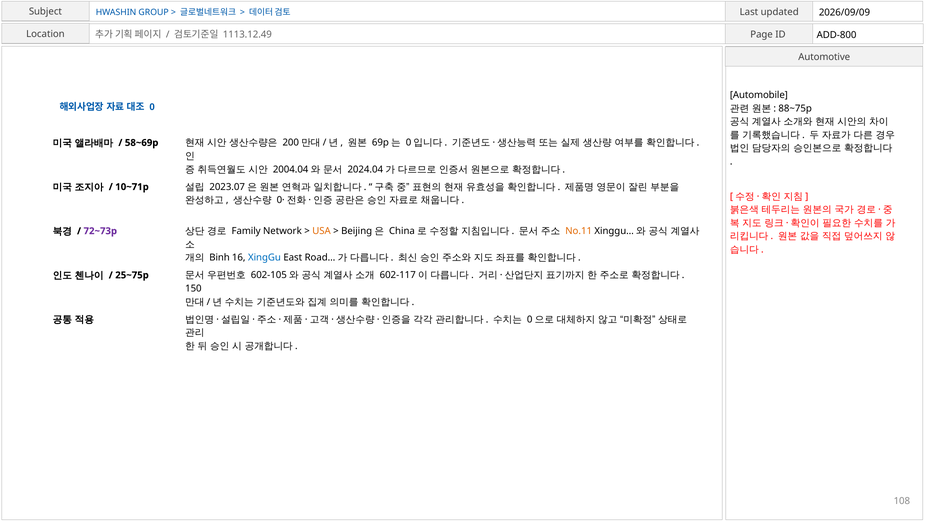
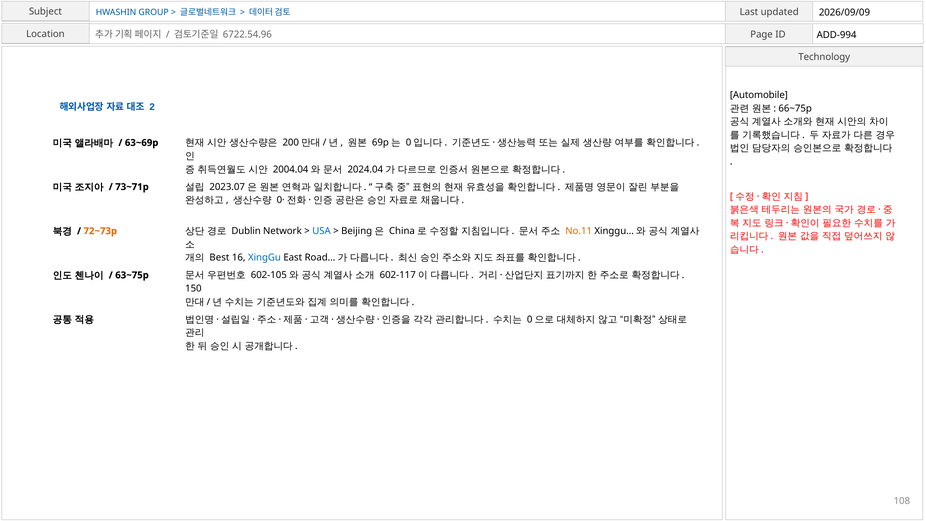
1113.12.49: 1113.12.49 -> 6722.54.96 (247, 34)
ADD-800: ADD-800 -> ADD-994 (837, 35)
Automotive: Automotive -> Technology (824, 57)
0: 0 -> 2 (152, 107)
88~75p: 88~75p -> 66~75p (795, 108)
58~69p: 58~69p -> 63~69p (142, 143)
10~71p: 10~71p -> 73~71p (132, 187)
72~73p colour: purple -> orange (100, 231)
Family: Family -> Dublin (246, 231)
USA colour: orange -> blue (321, 231)
Binh: Binh -> Best (219, 258)
25~75p: 25~75p -> 63~75p (132, 275)
